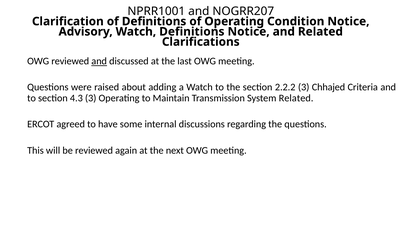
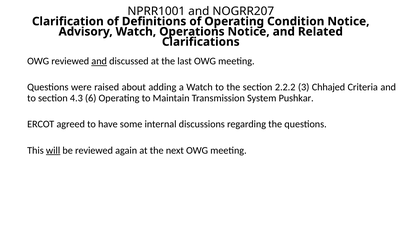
Watch Definitions: Definitions -> Operations (192, 32)
4.3 3: 3 -> 6 (91, 98)
System Related: Related -> Pushkar (296, 98)
will underline: none -> present (53, 150)
